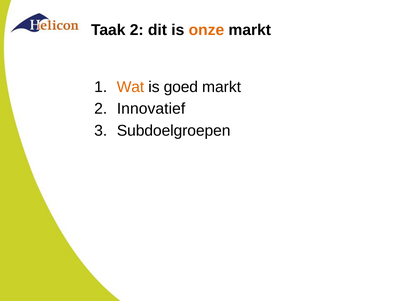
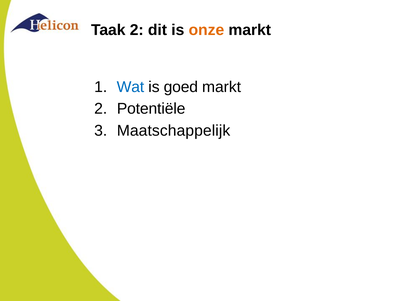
Wat colour: orange -> blue (130, 87)
Innovatief: Innovatief -> Potentiële (151, 109)
Subdoelgroepen: Subdoelgroepen -> Maatschappelijk (174, 131)
